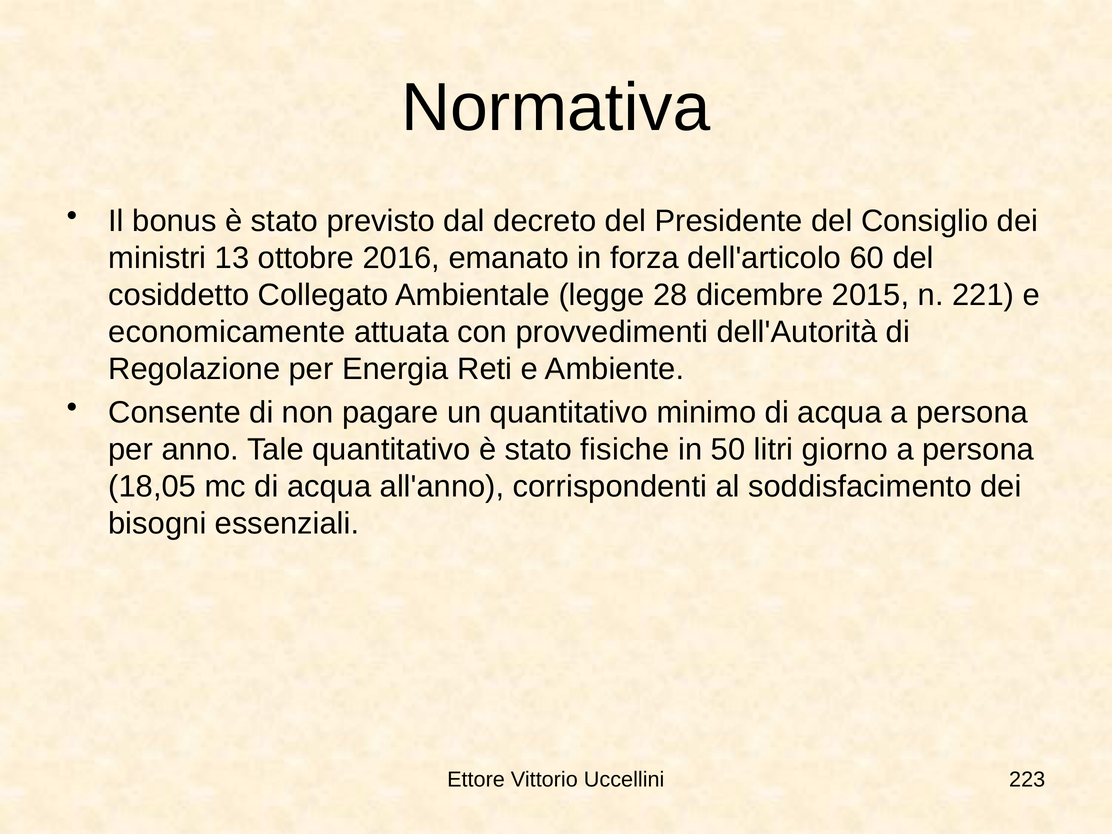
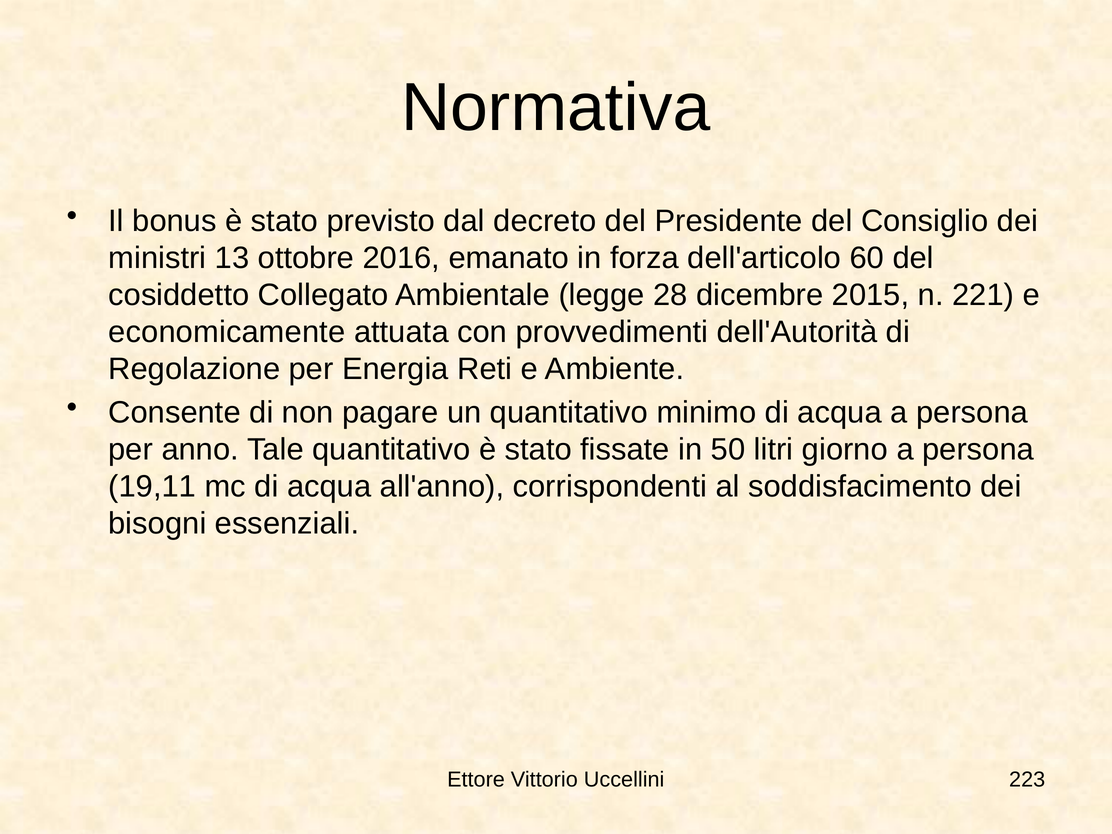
fisiche: fisiche -> fissate (625, 450)
18,05: 18,05 -> 19,11 (152, 487)
